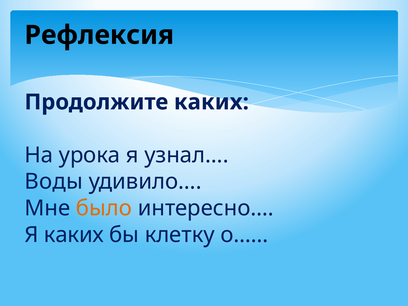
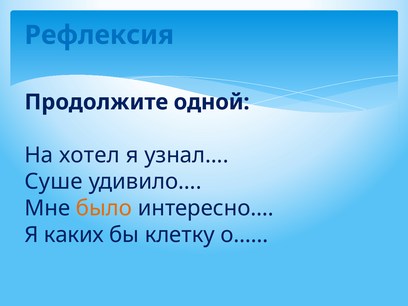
Рефлексия colour: black -> blue (99, 35)
Продолжите каких: каких -> одной (212, 102)
урока: урока -> хотел (89, 155)
Воды: Воды -> Суше (54, 182)
